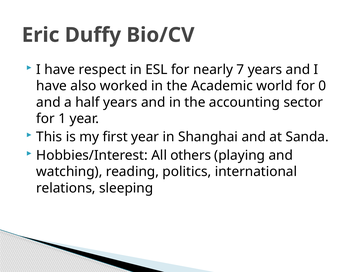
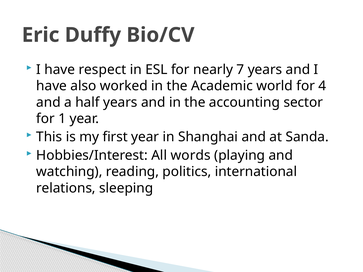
0: 0 -> 4 (322, 86)
others: others -> words (191, 155)
